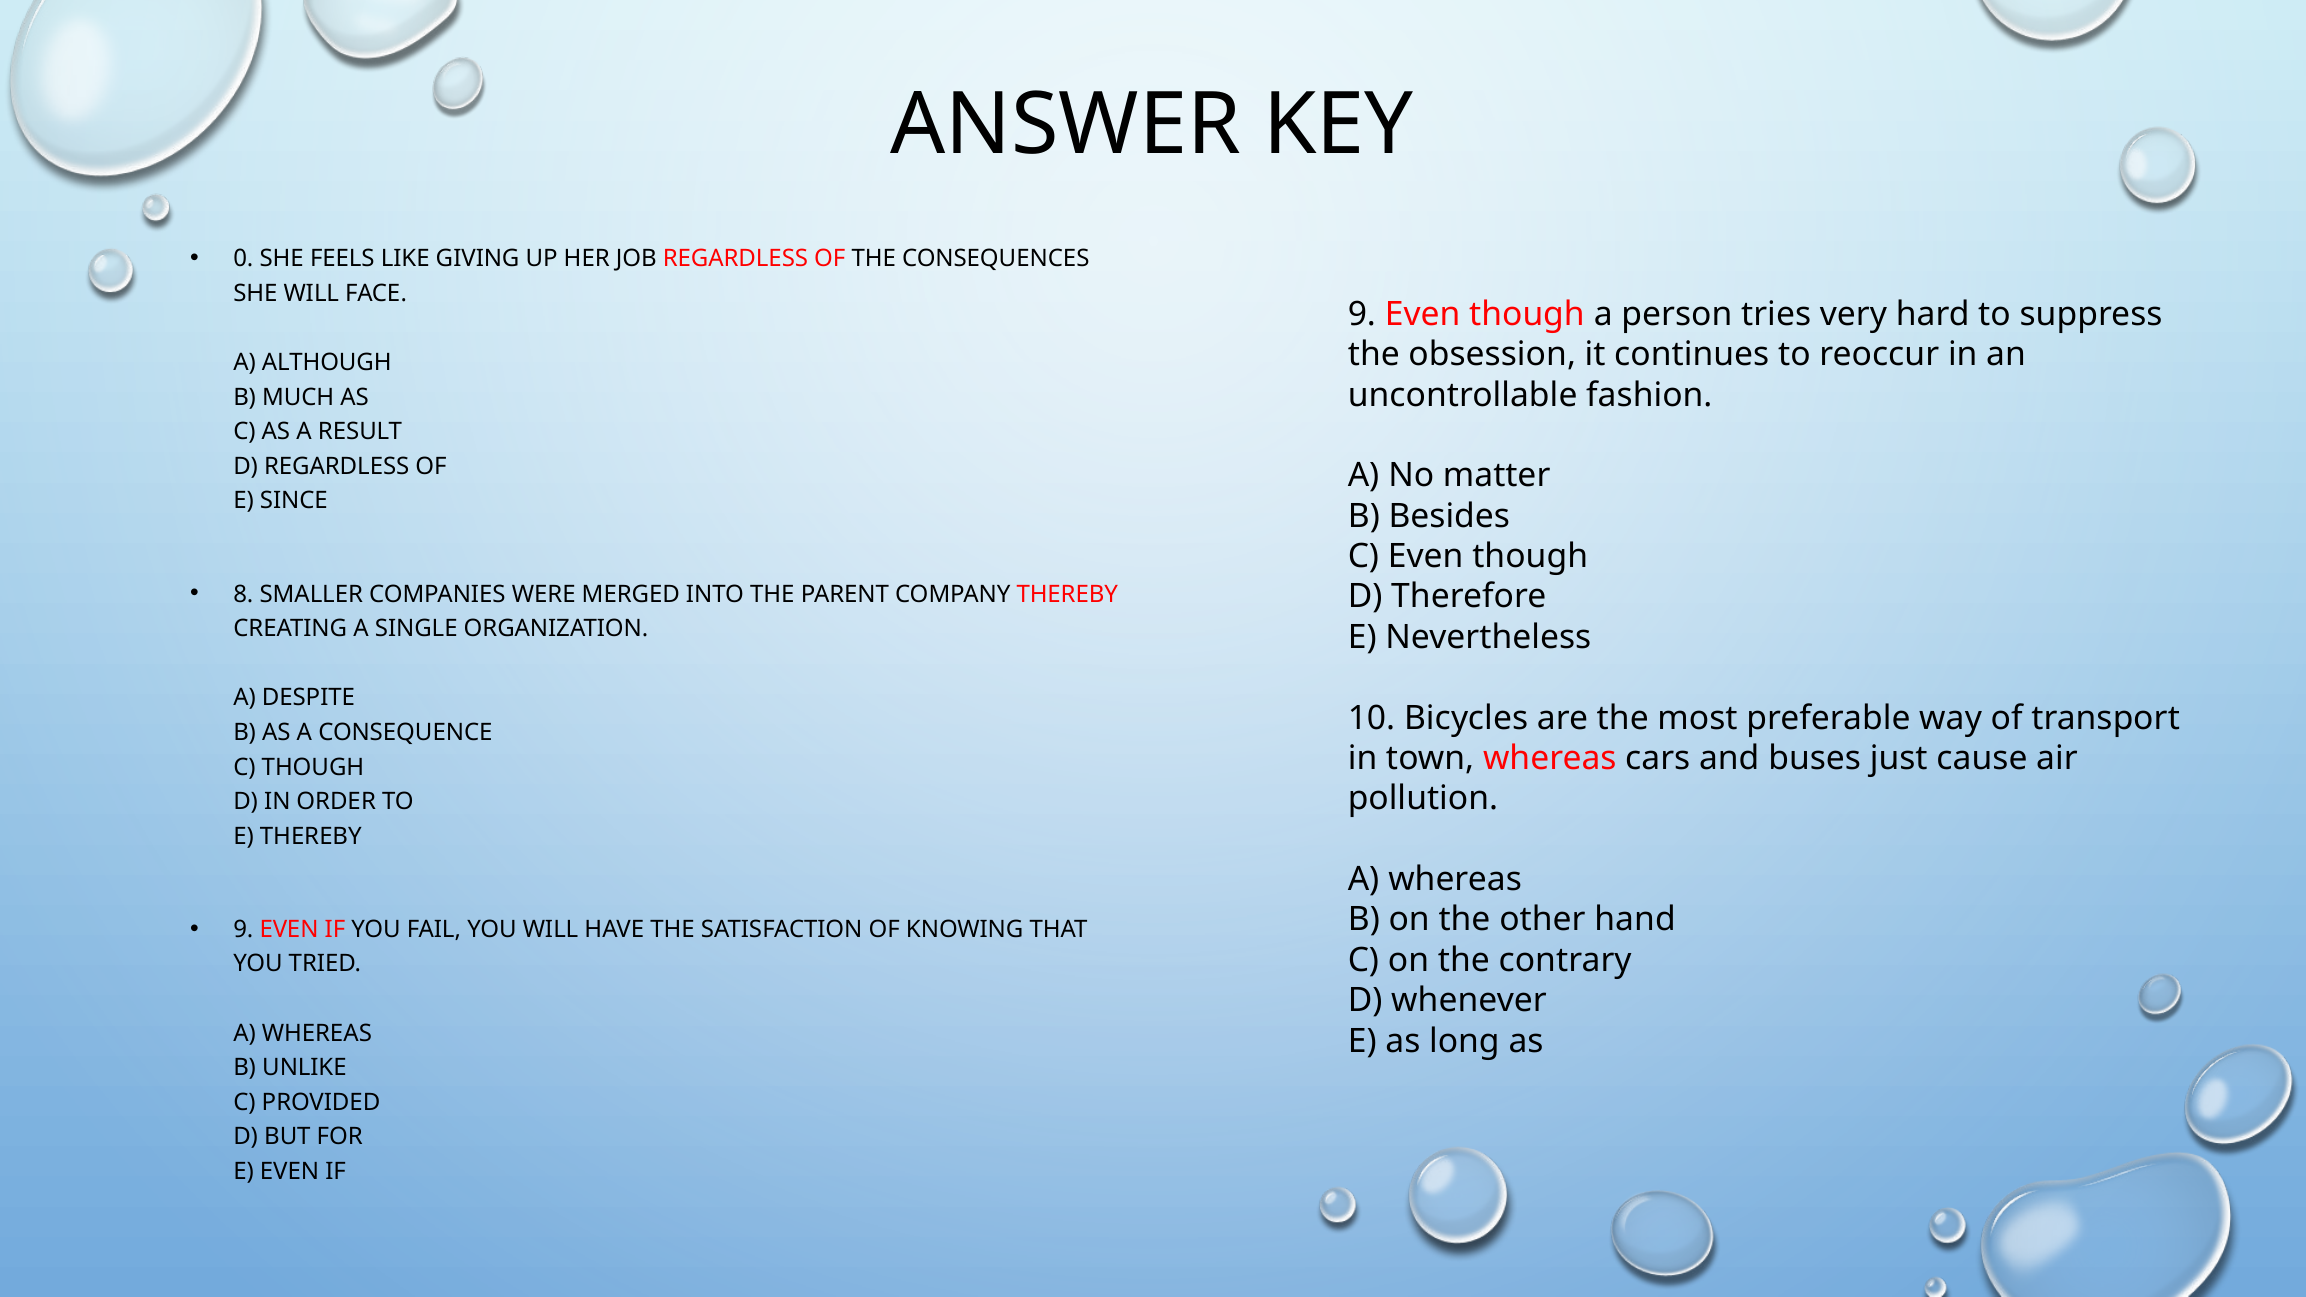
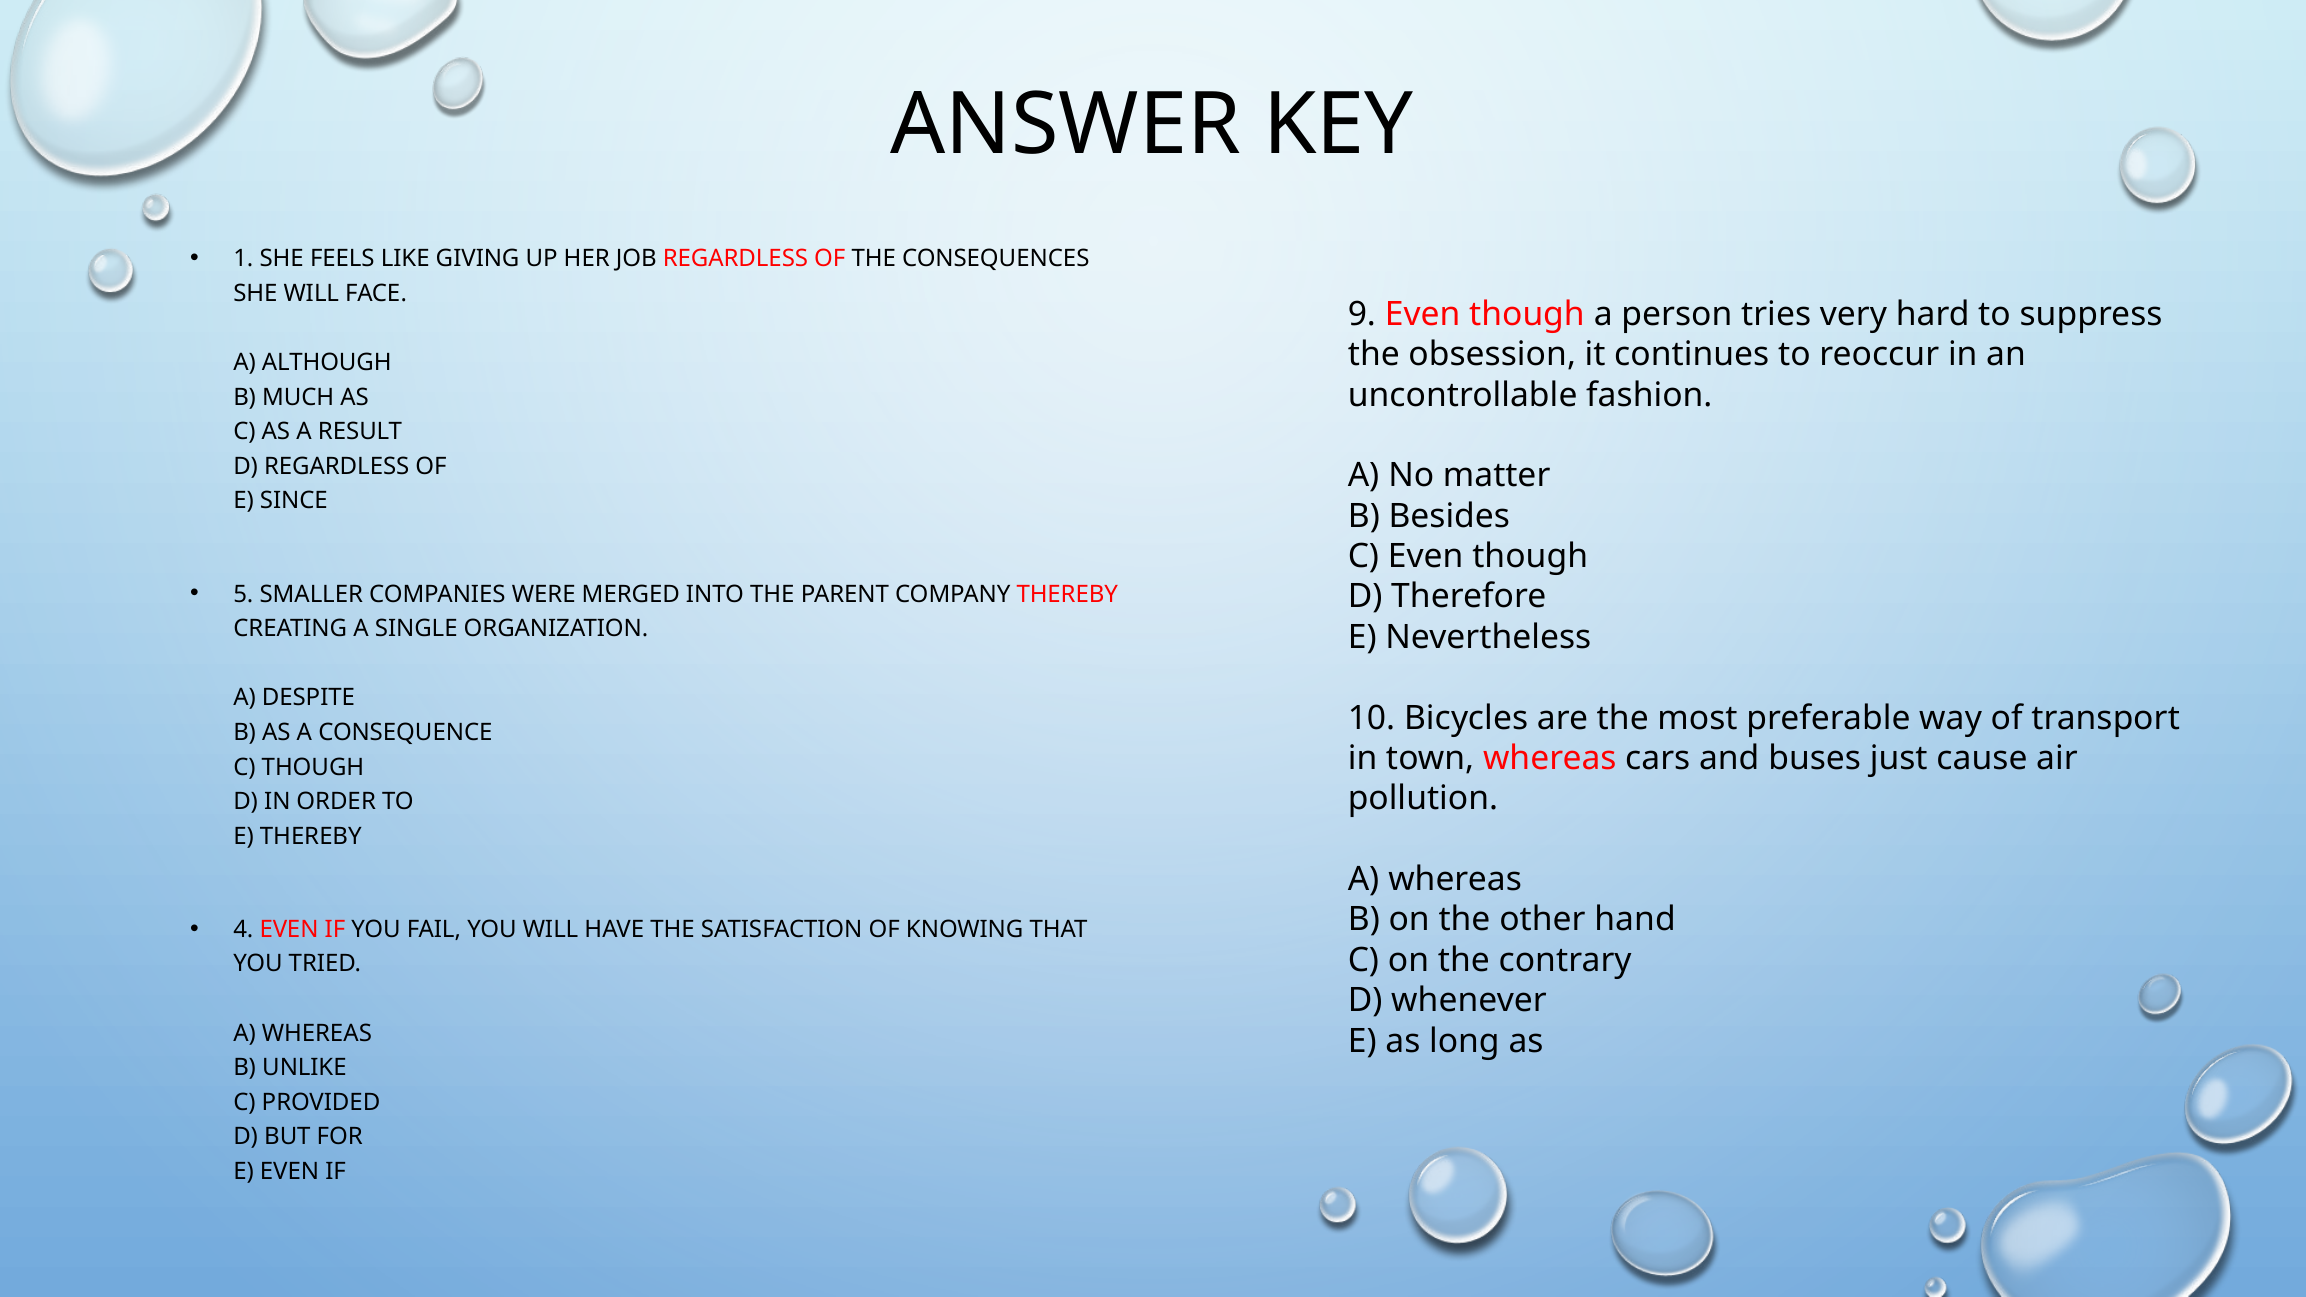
0: 0 -> 1 (243, 259)
8: 8 -> 5 (243, 594)
9: 9 -> 4 (243, 930)
